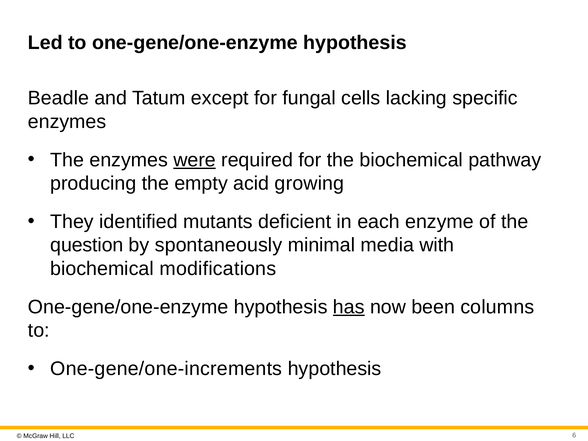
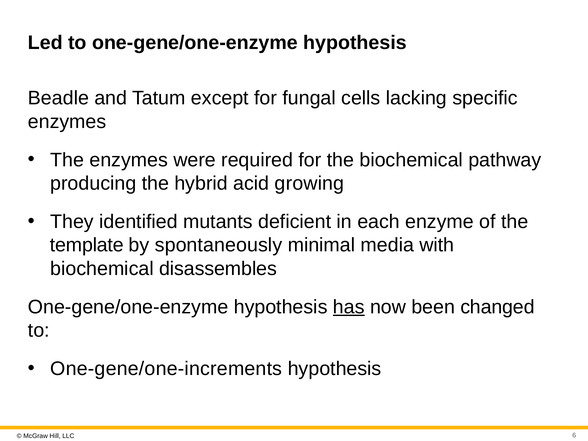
were underline: present -> none (195, 160)
empty: empty -> hybrid (201, 183)
question: question -> template (87, 245)
modifications: modifications -> disassembles (218, 269)
columns: columns -> changed (497, 307)
